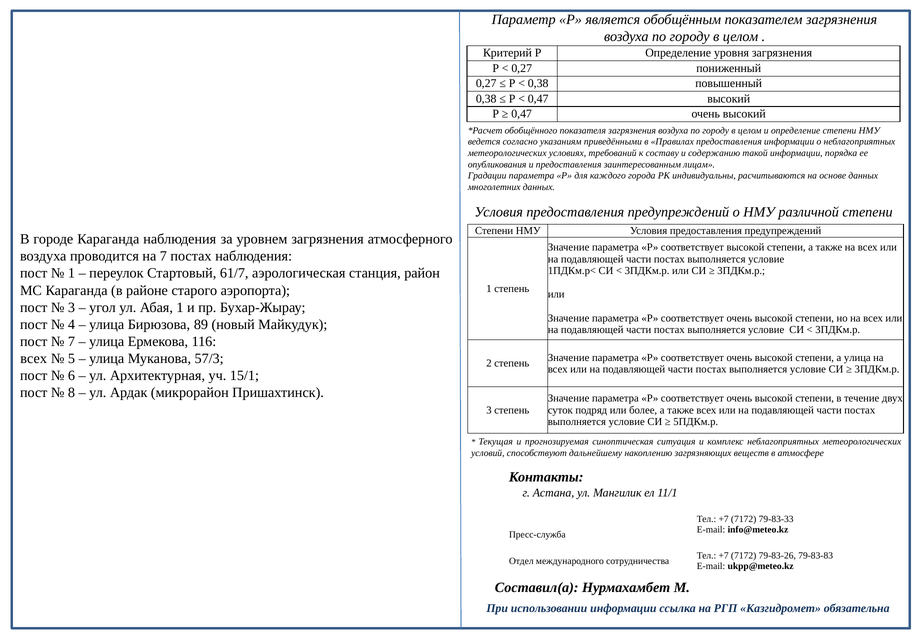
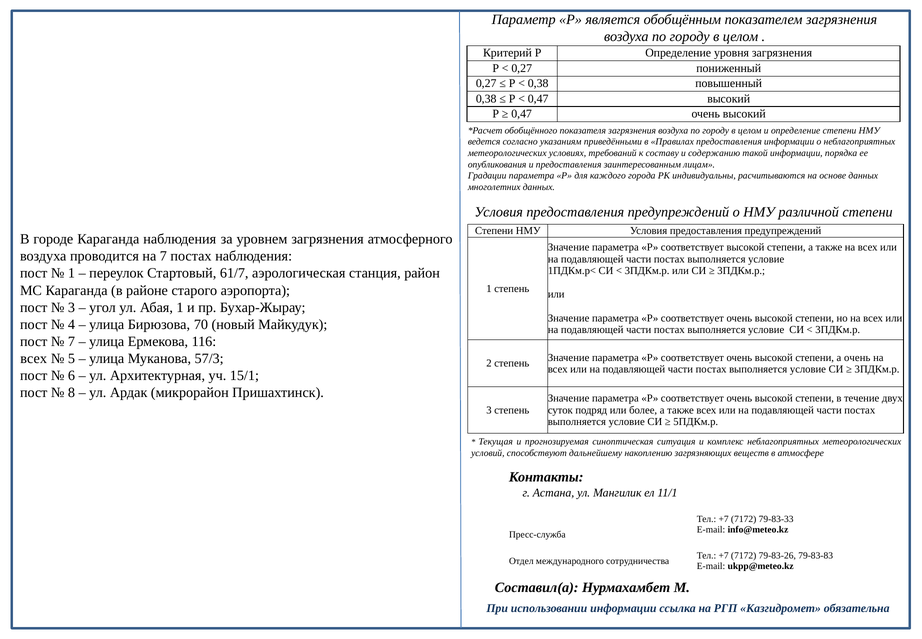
89: 89 -> 70 (201, 324)
а улица: улица -> очень (857, 357)
